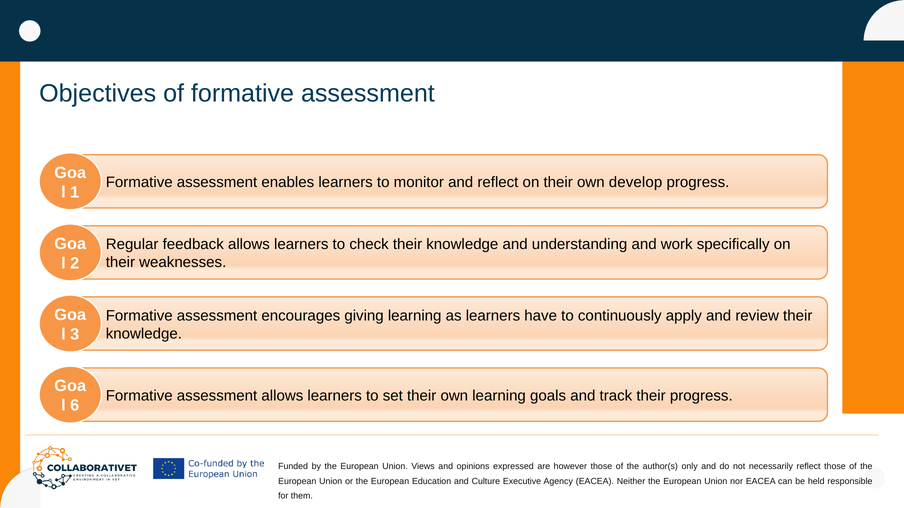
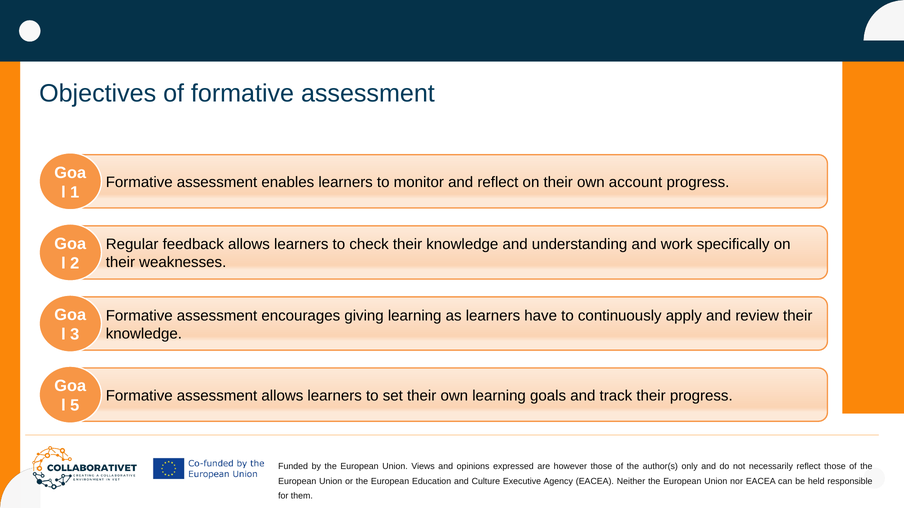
develop: develop -> account (636, 183)
6: 6 -> 5 (75, 406)
